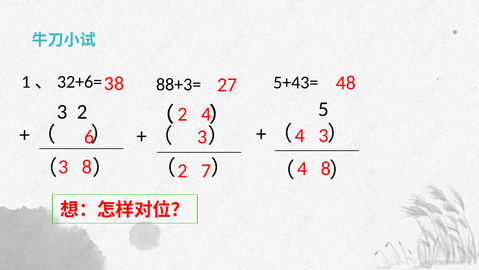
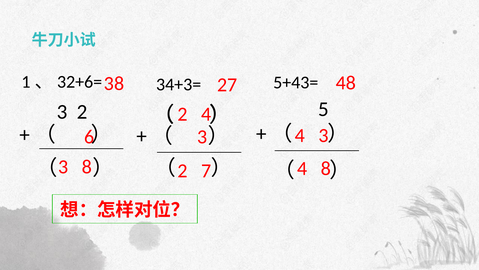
88+3=: 88+3= -> 34+3= (179, 84)
